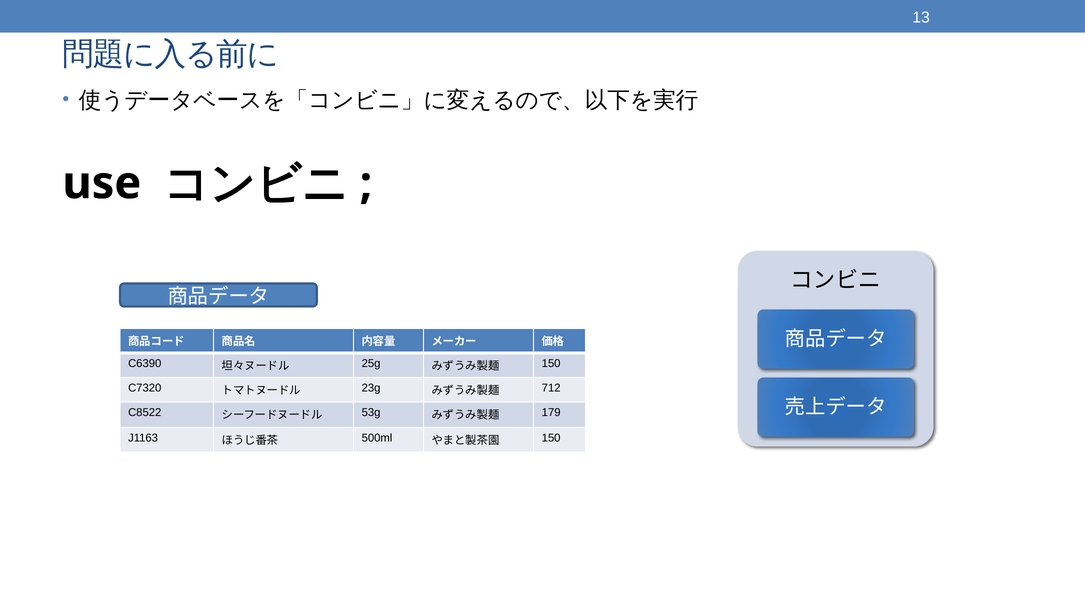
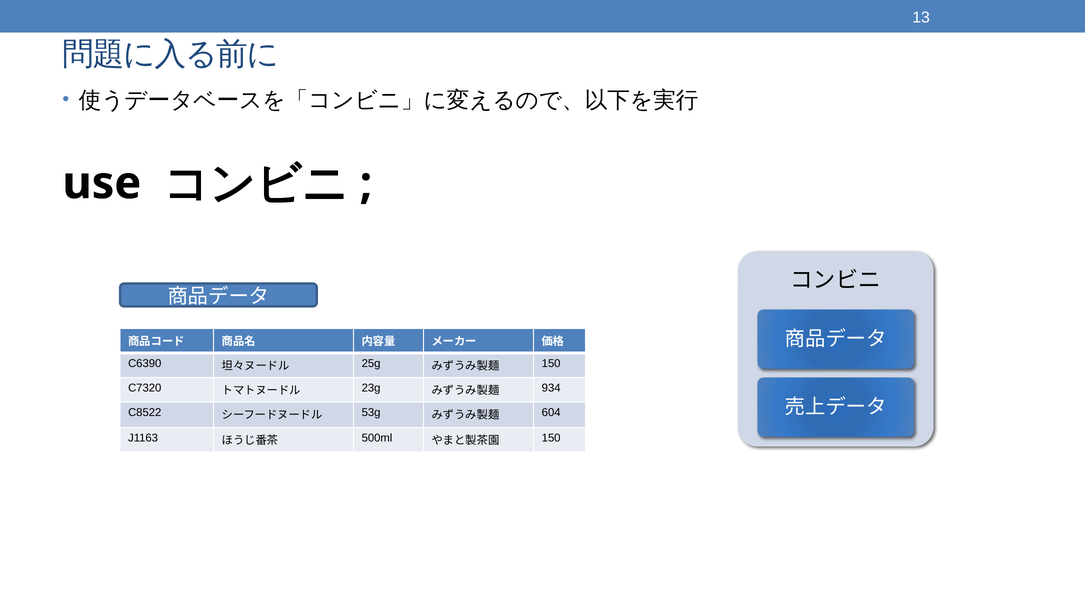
712: 712 -> 934 (551, 387)
179: 179 -> 604 (551, 412)
